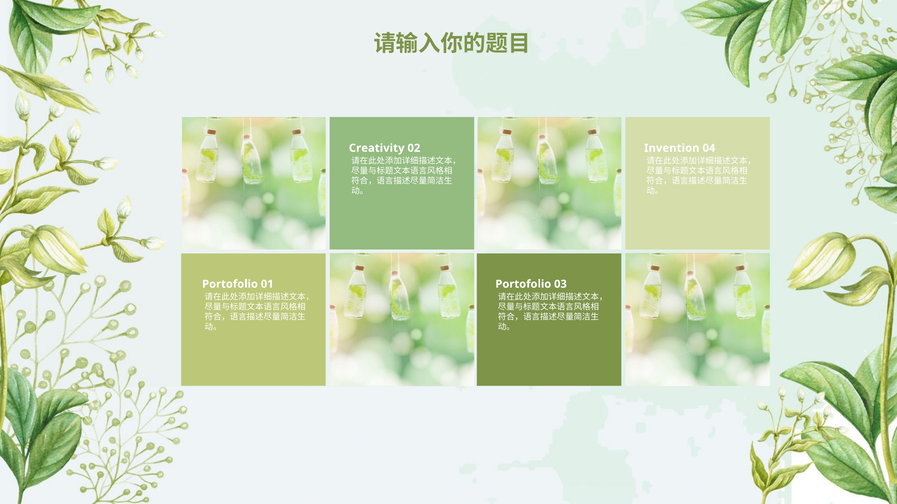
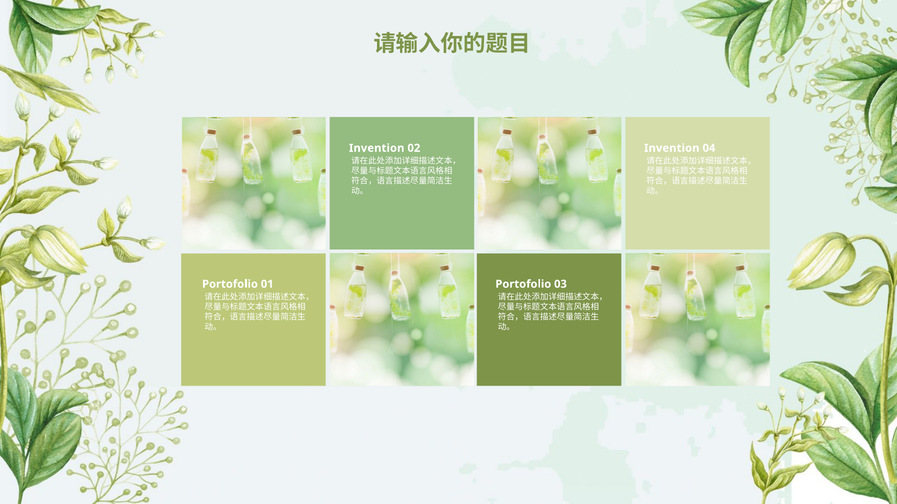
Creativity: Creativity -> Invention (377, 148)
